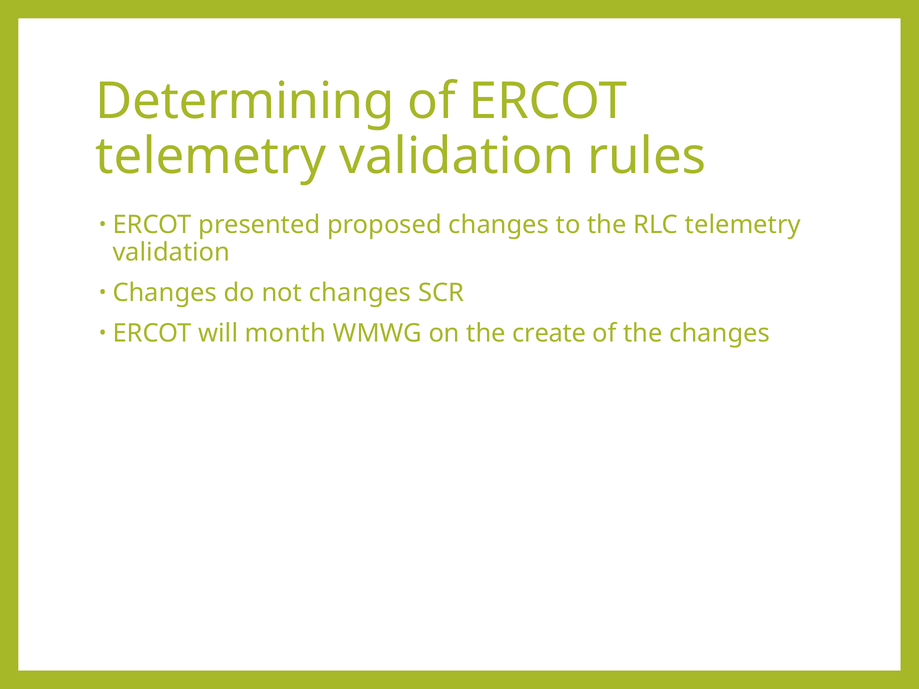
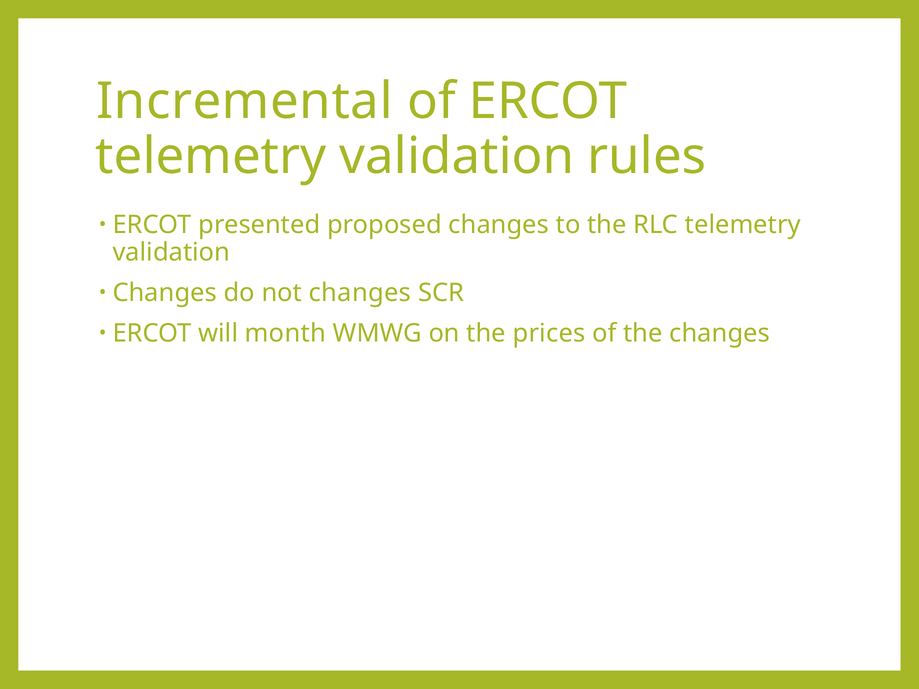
Determining: Determining -> Incremental (244, 102)
create: create -> prices (549, 333)
